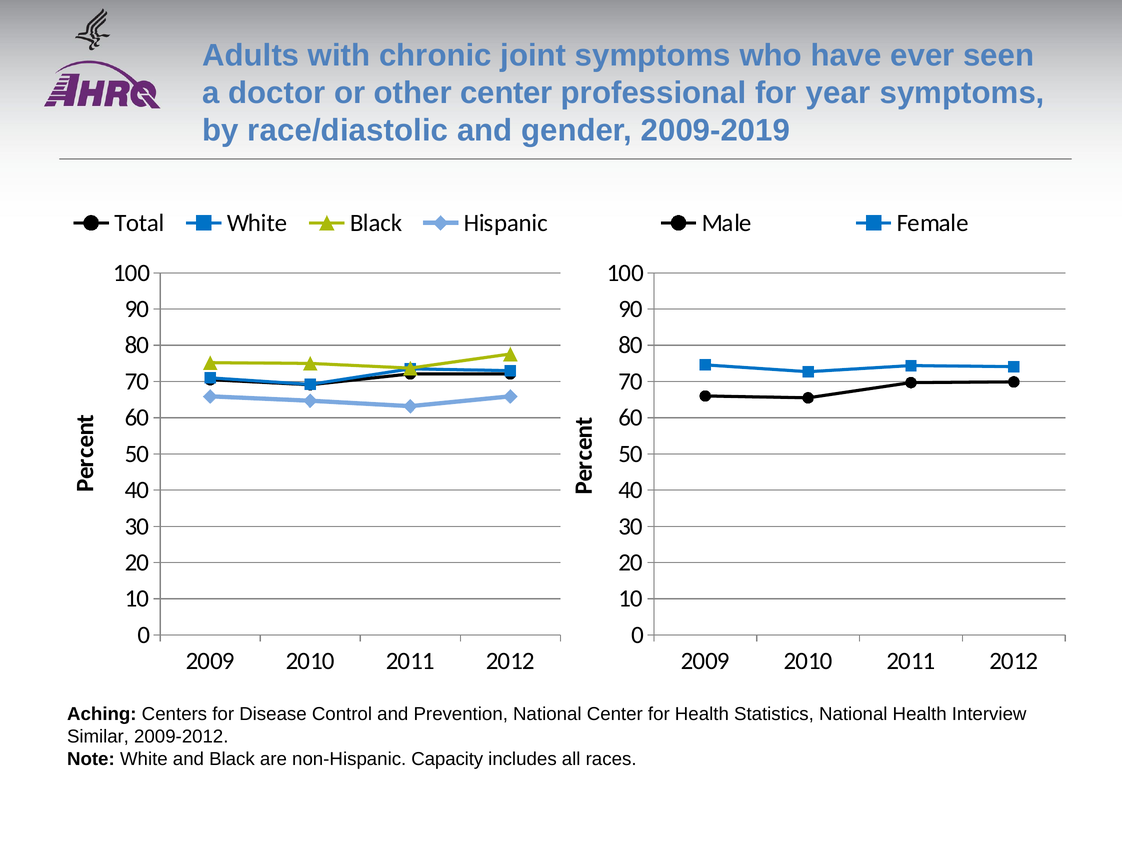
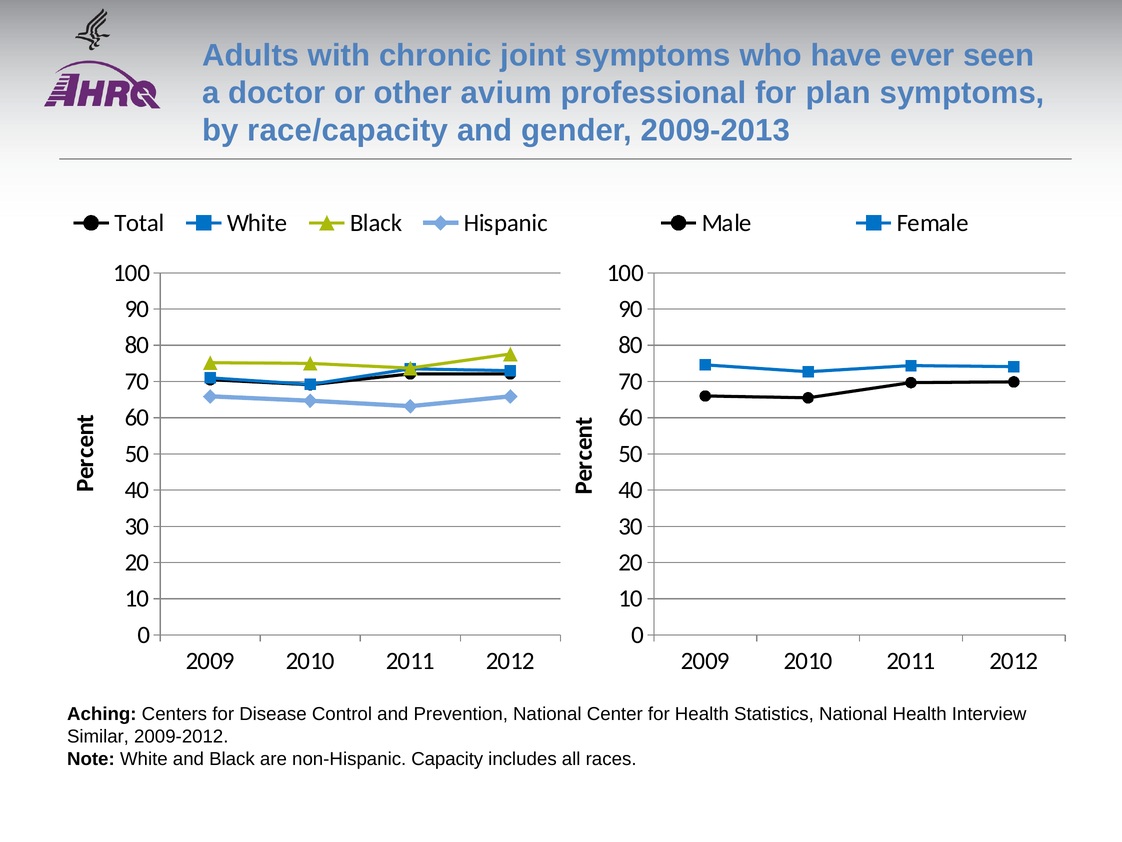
other center: center -> avium (506, 93)
year: year -> plan (838, 93)
race/diastolic: race/diastolic -> race/capacity (348, 130)
2009-2019: 2009-2019 -> 2009-2013 (715, 130)
